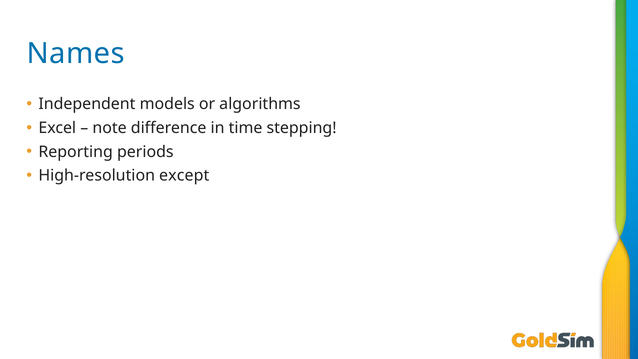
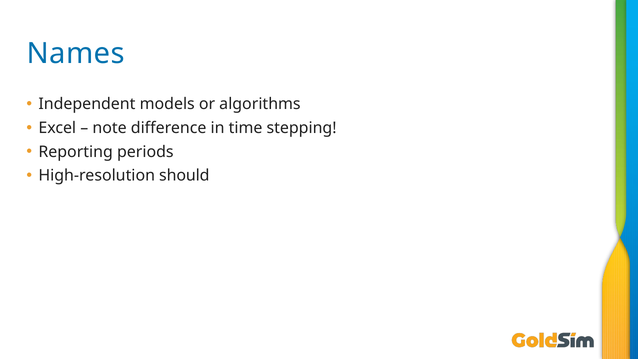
except: except -> should (184, 176)
